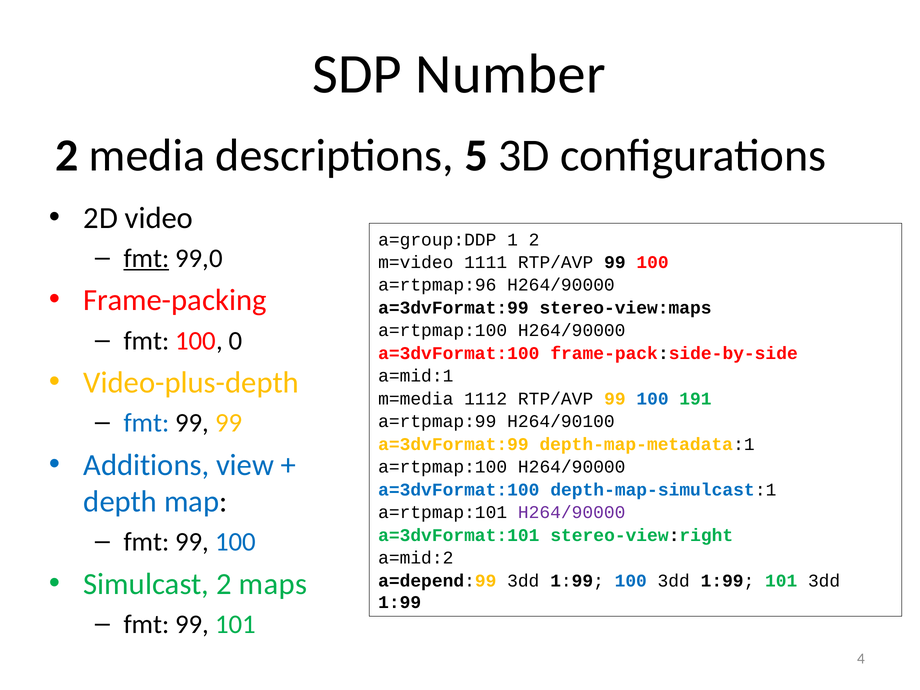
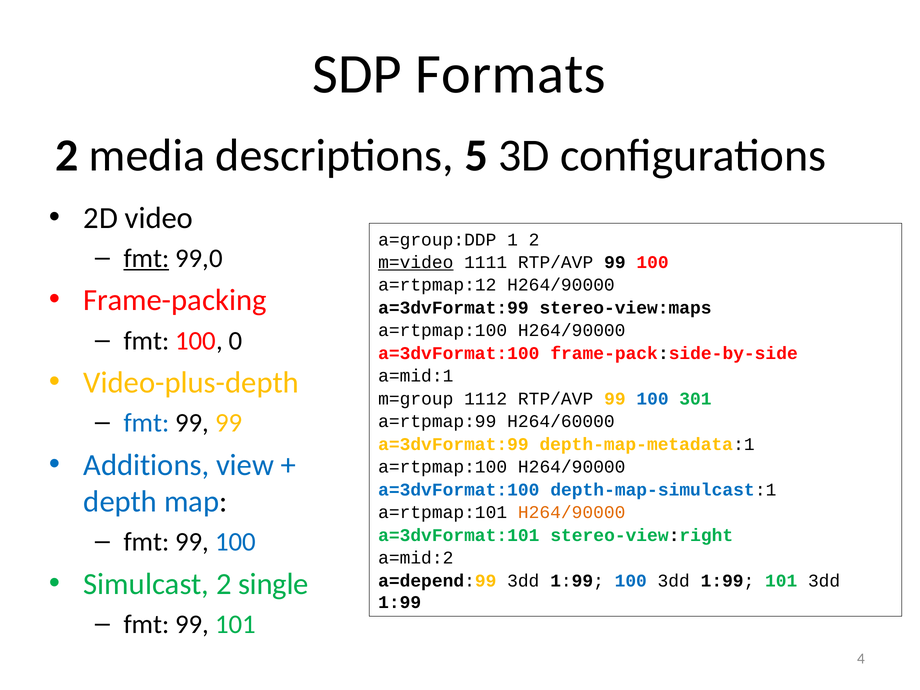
Number: Number -> Formats (510, 74)
m=video underline: none -> present (416, 262)
a=rtpmap:96: a=rtpmap:96 -> a=rtpmap:12 (437, 285)
m=media: m=media -> m=group (416, 399)
191: 191 -> 301 (695, 399)
H264/90100: H264/90100 -> H264/60000 (561, 422)
H264/90000 colour: purple -> orange (572, 513)
maps: maps -> single (273, 584)
